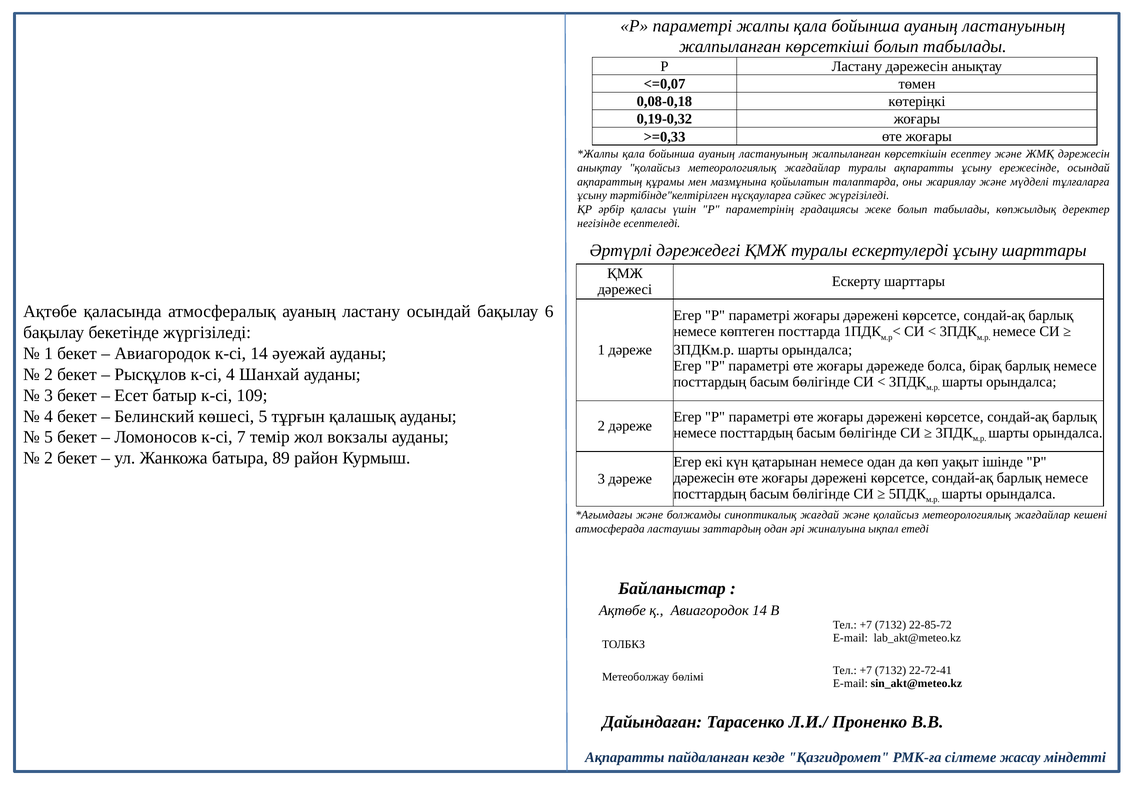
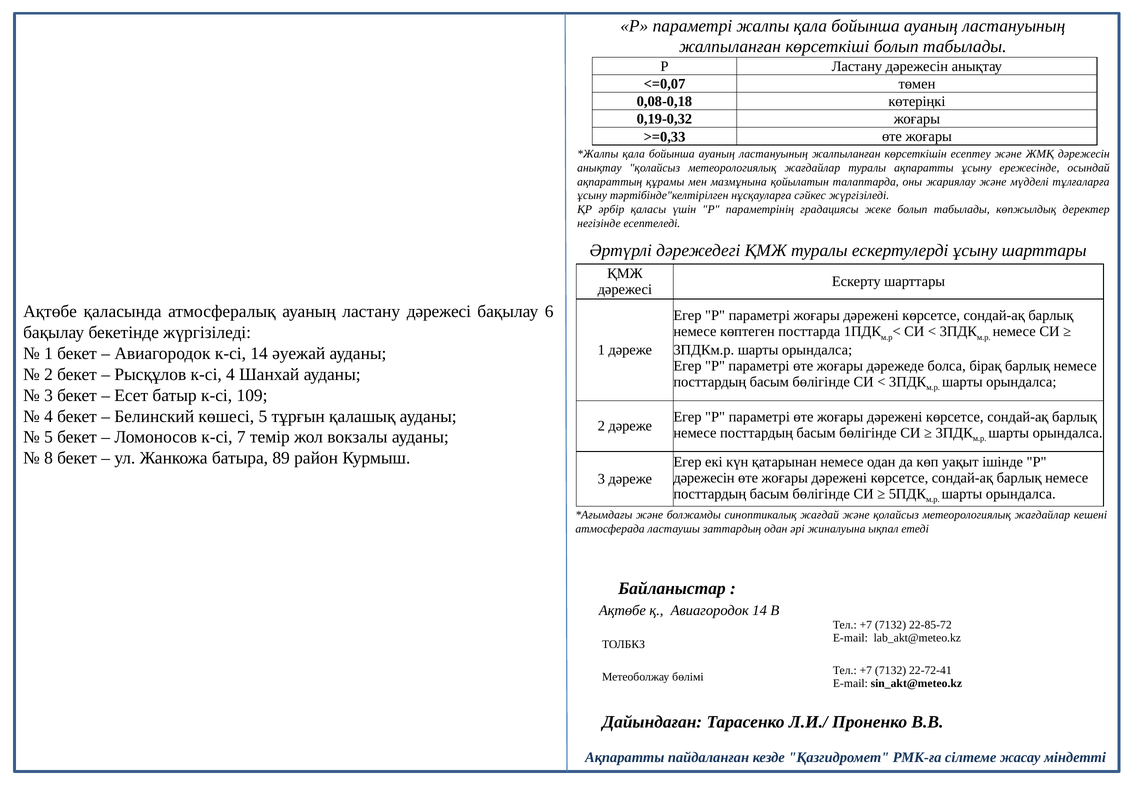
ластану осындай: осындай -> дәрежесі (439, 312)
2: 2 -> 8 (48, 458)
